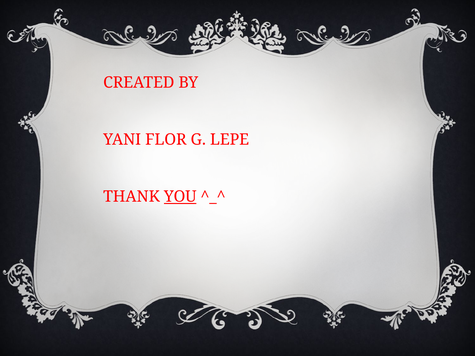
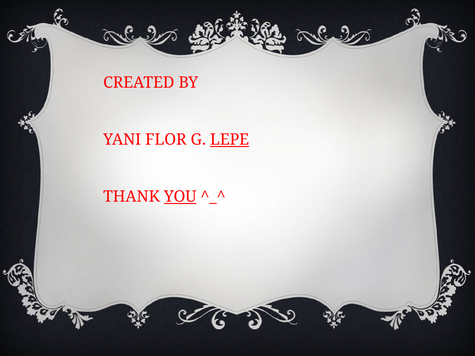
LEPE underline: none -> present (230, 140)
